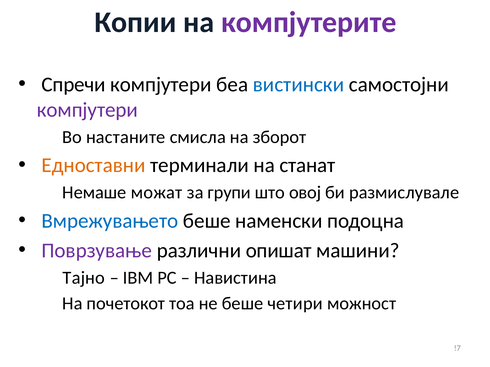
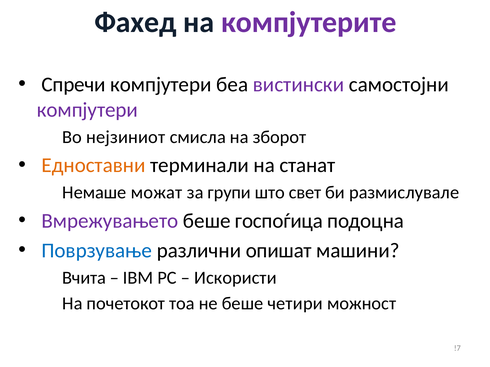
Копии: Копии -> Фахед (135, 22)
вистински colour: blue -> purple (299, 85)
настаните: настаните -> нејзиниот (126, 137)
овој: овој -> свет (305, 193)
Вмрежувањето colour: blue -> purple (110, 221)
наменски: наменски -> госпоѓица (279, 221)
Поврзување colour: purple -> blue (97, 251)
Тајно: Тајно -> Вчита (84, 278)
Навистина: Навистина -> Искористи (235, 278)
